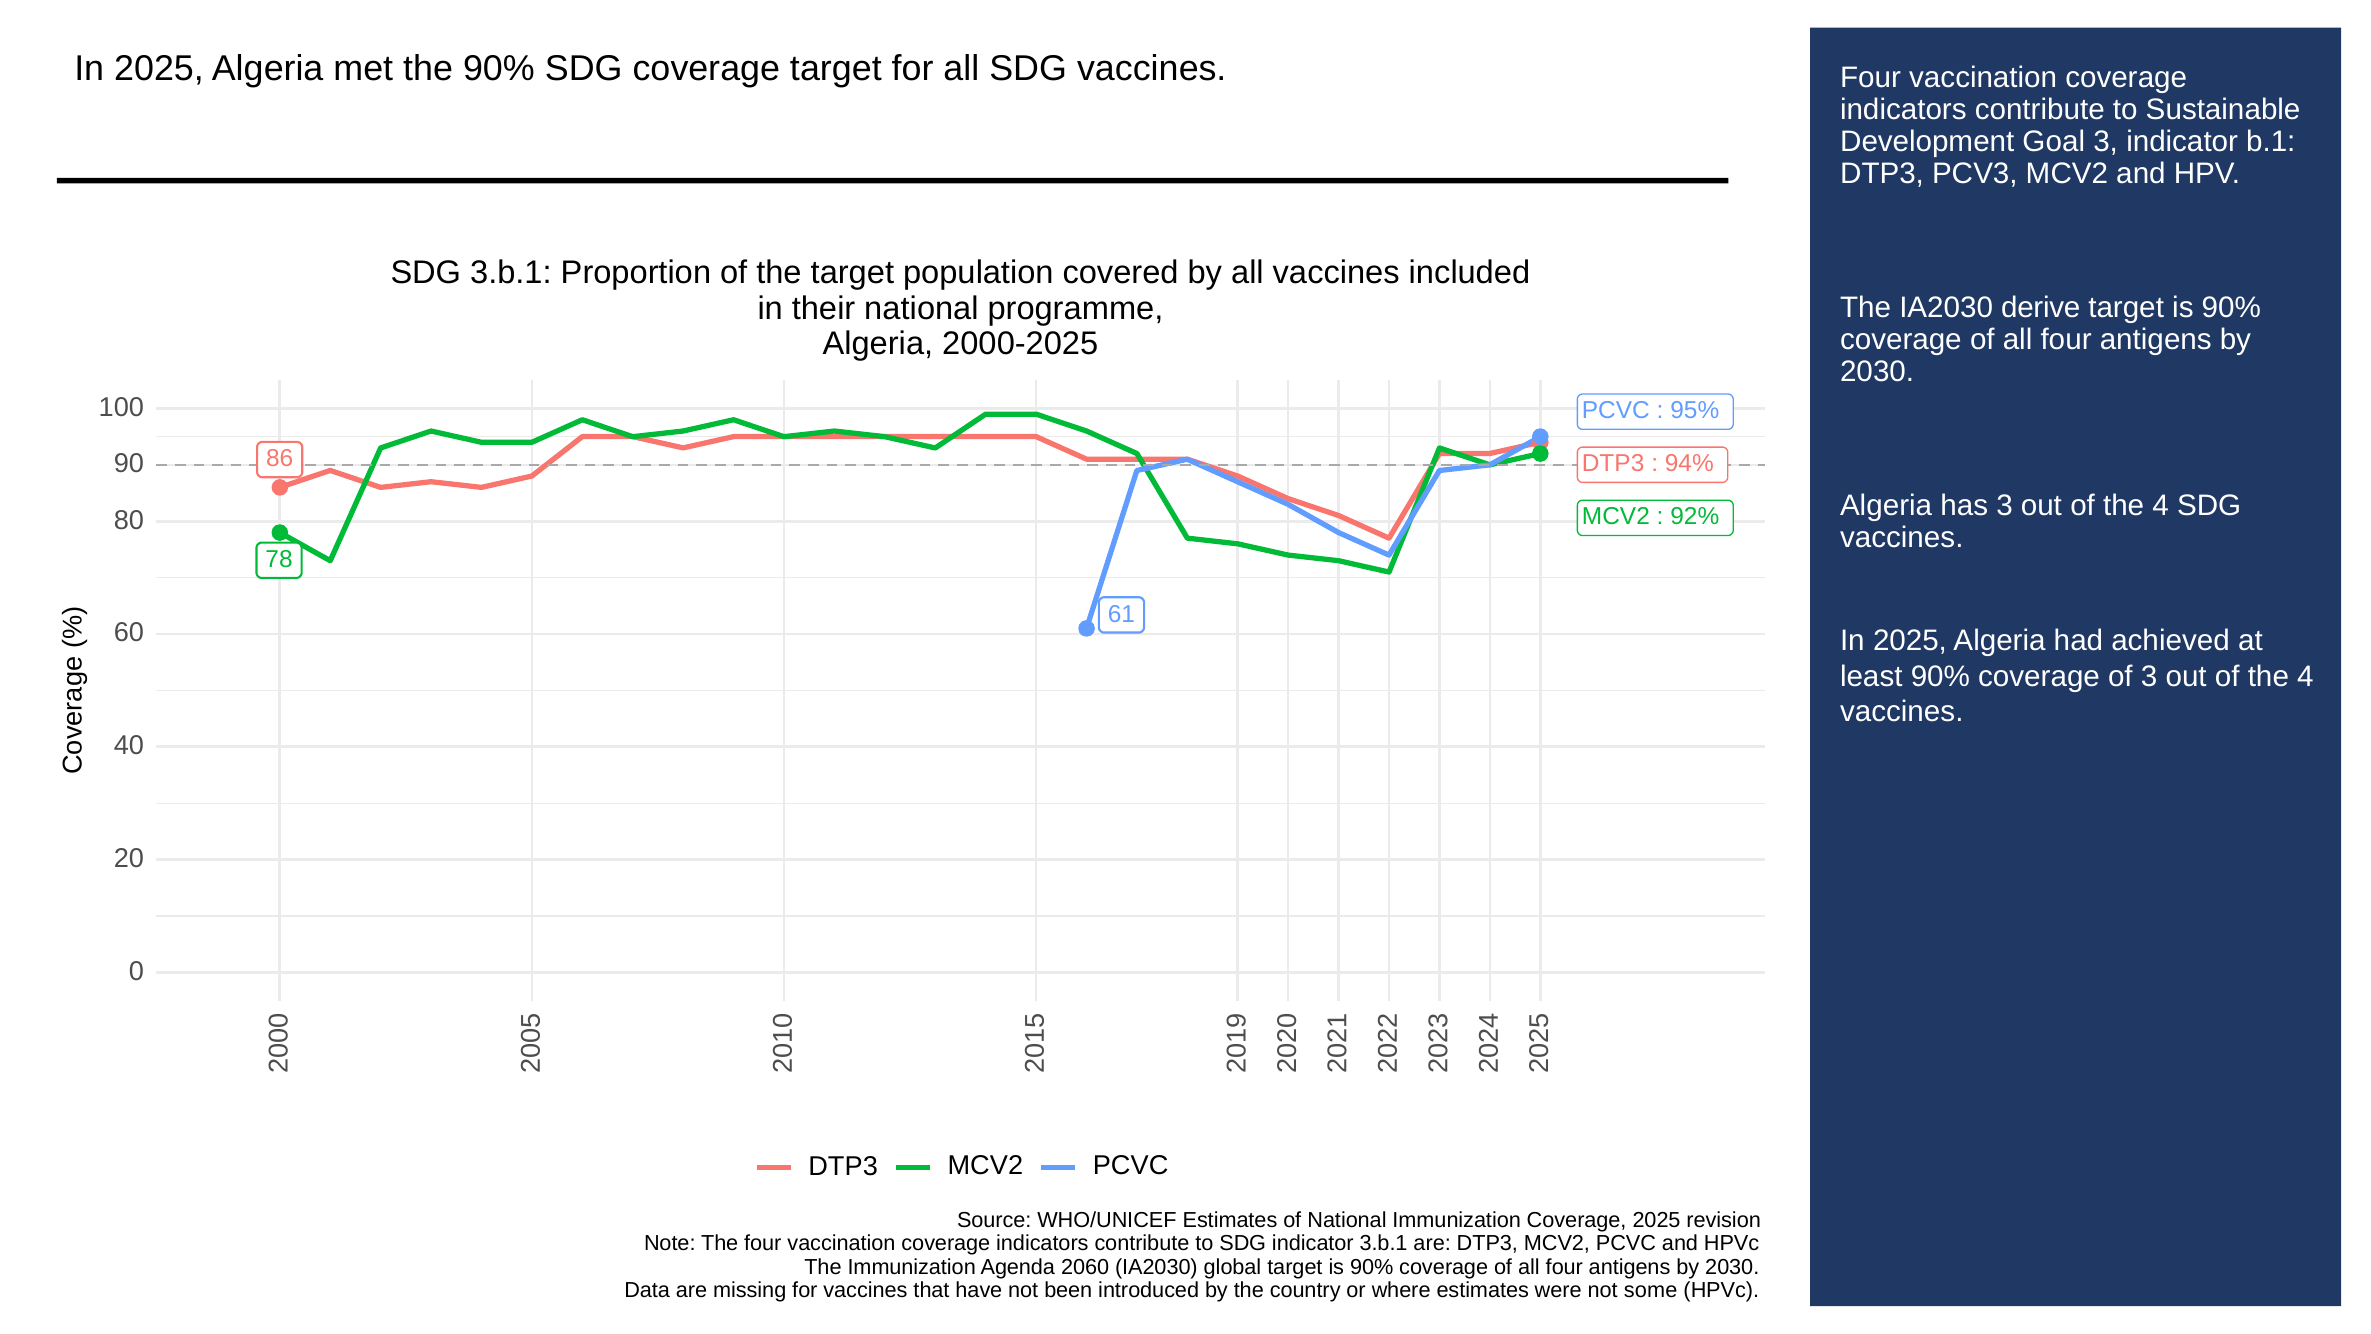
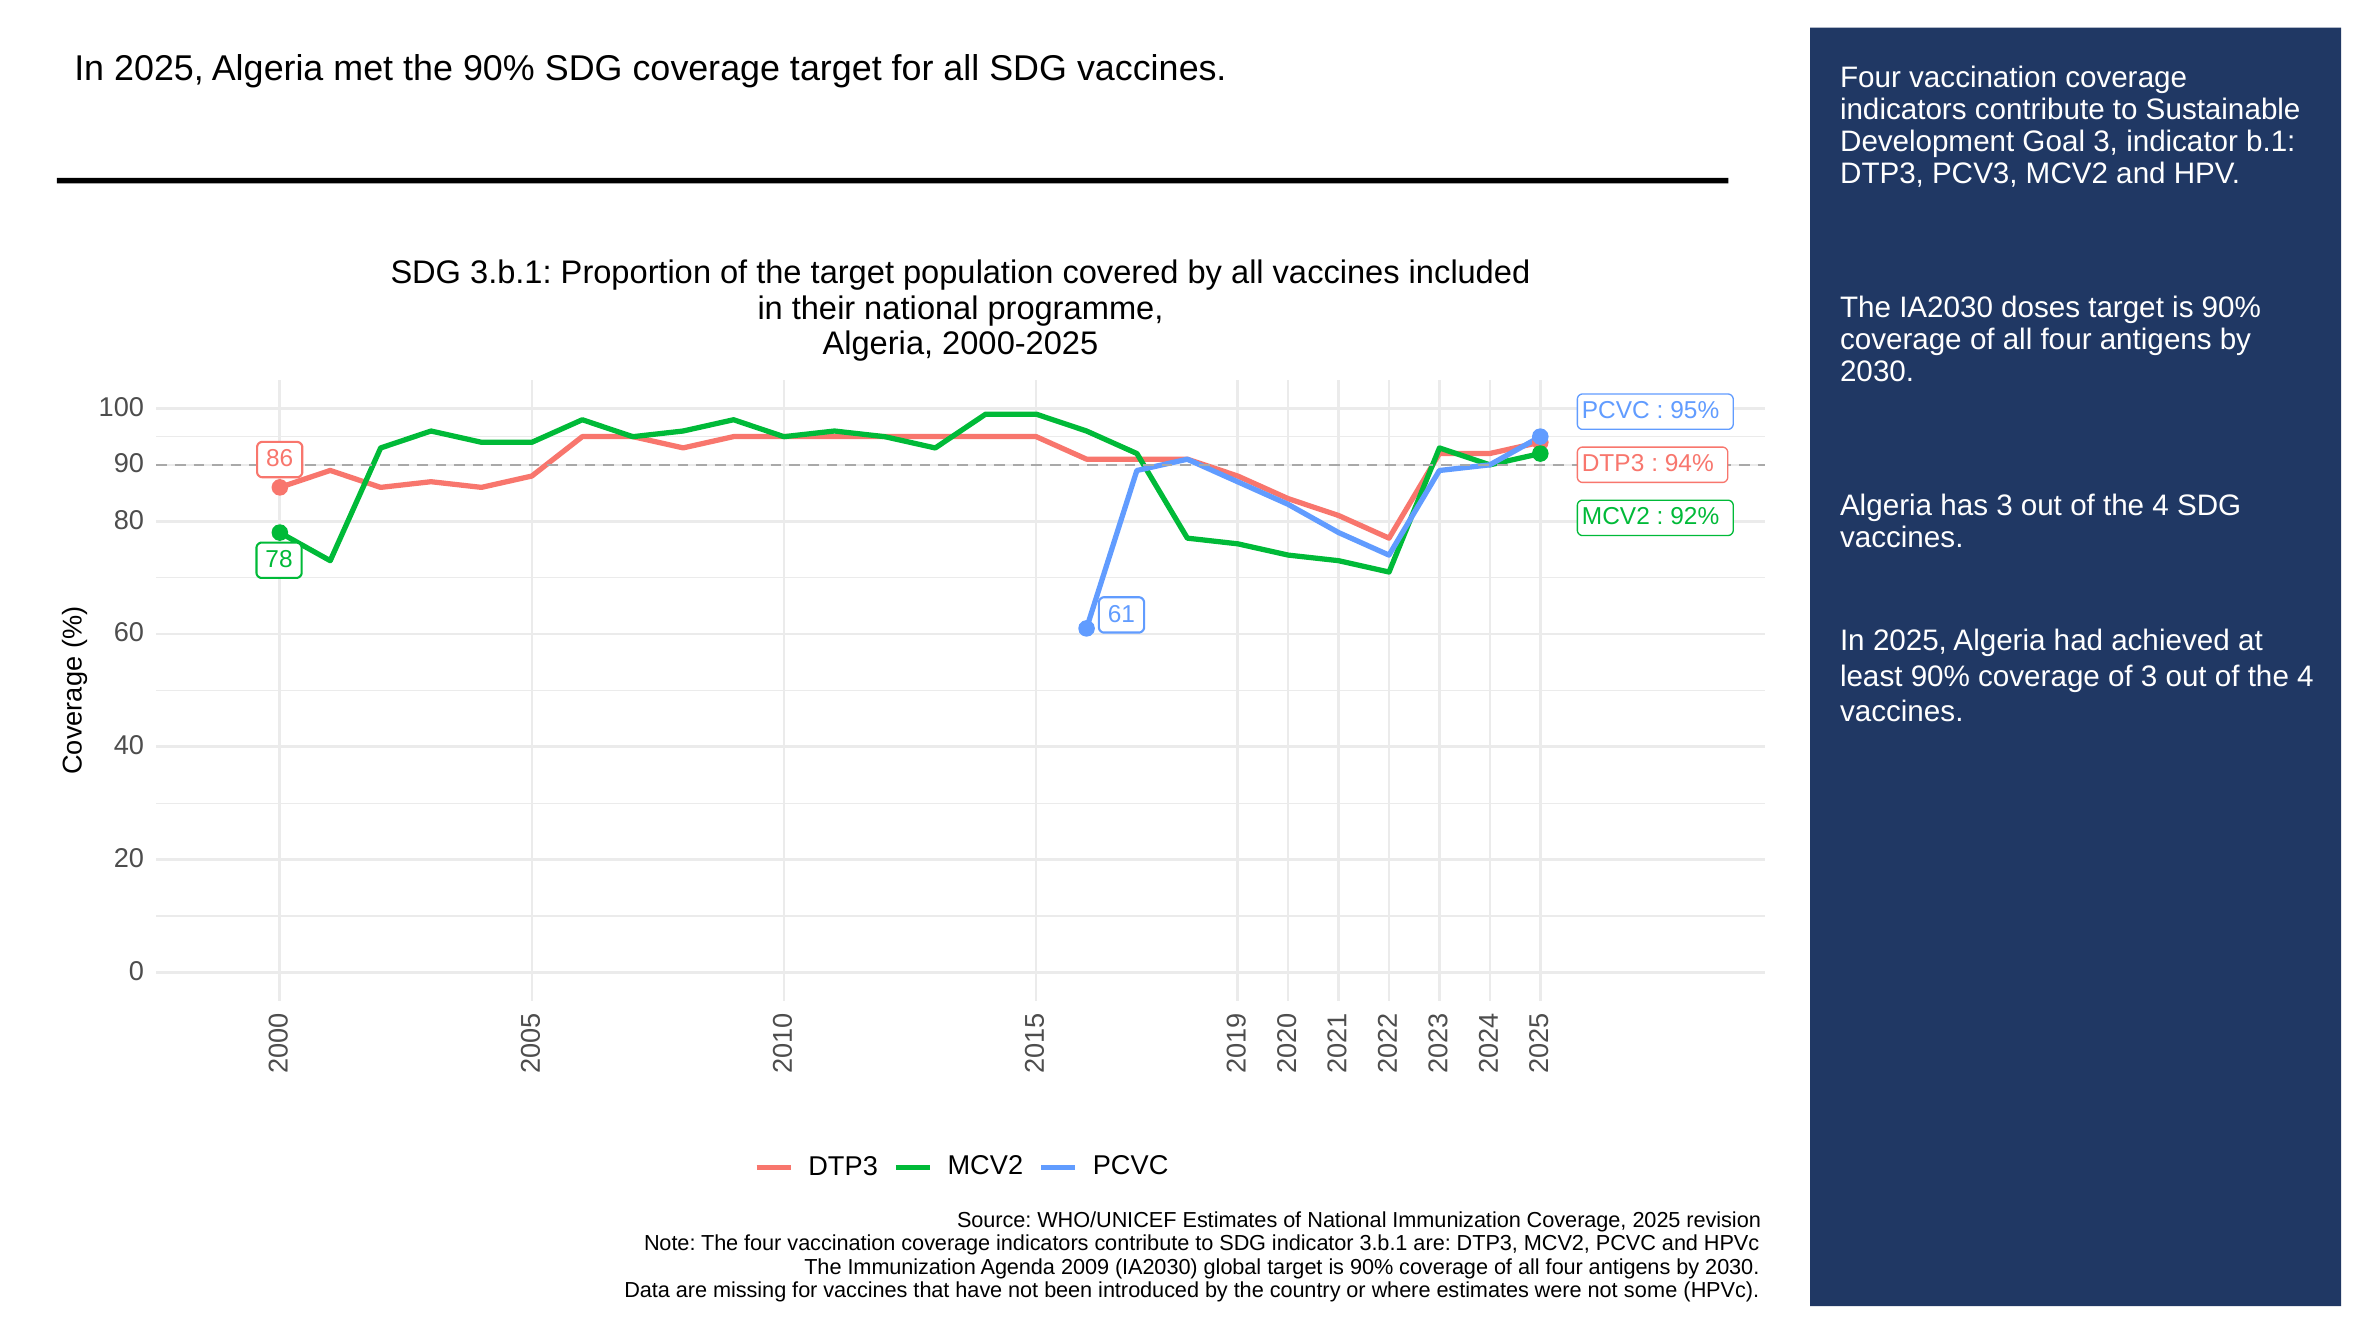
derive: derive -> doses (2041, 308)
2060: 2060 -> 2009 (1085, 1267)
